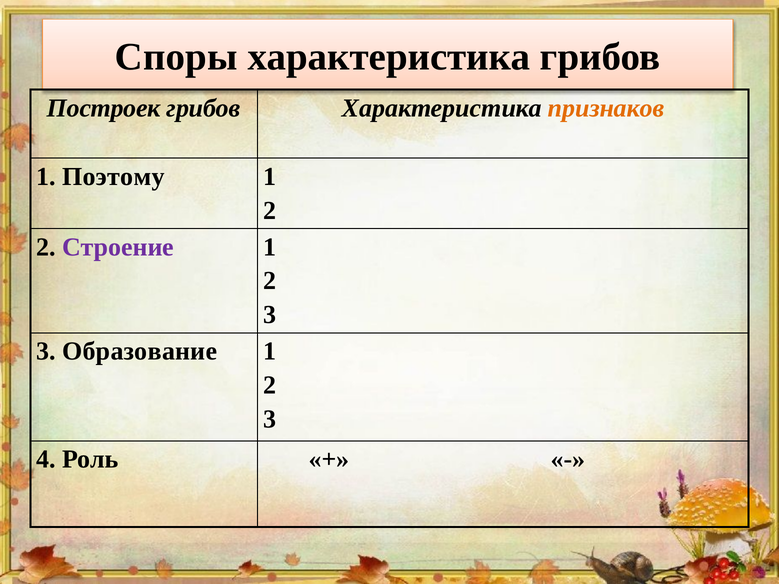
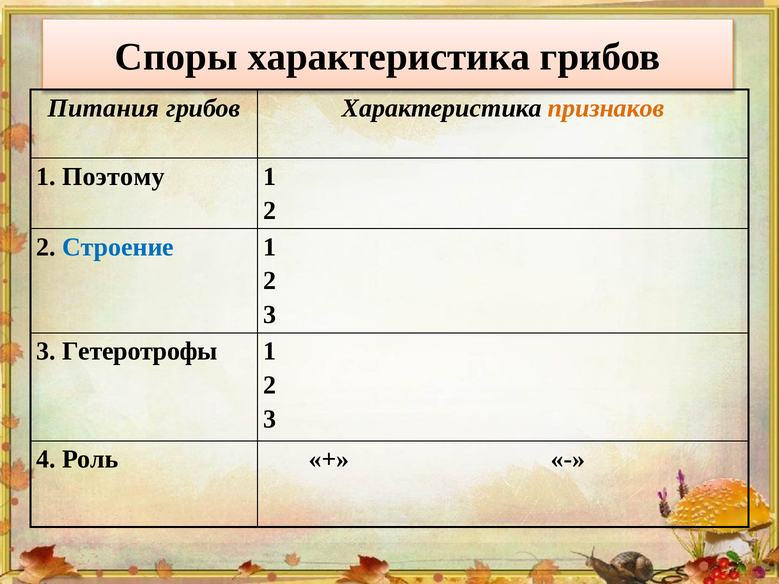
Построек: Построек -> Питания (103, 108)
Строение colour: purple -> blue (118, 247)
Образование: Образование -> Гетеротрофы (140, 351)
